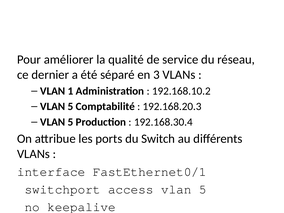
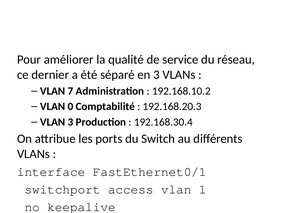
1: 1 -> 7 (70, 91)
5: 5 -> 0 (70, 107)
5: 5 -> 3 (70, 122)
access vlan 5: 5 -> 1 (203, 189)
